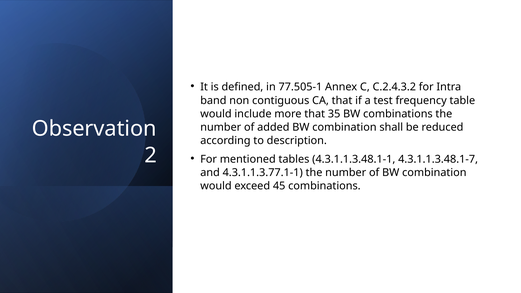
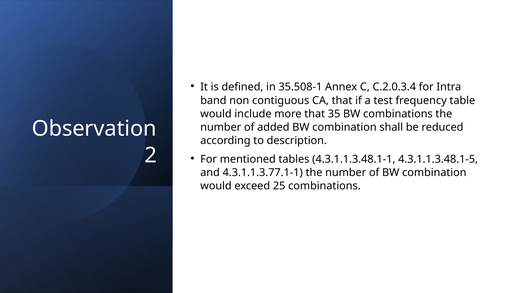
77.505-1: 77.505-1 -> 35.508-1 (300, 87)
C.2.4.3.2: C.2.4.3.2 -> C.2.0.3.4 (394, 87)
4.3.1.1.3.48.1-7: 4.3.1.1.3.48.1-7 -> 4.3.1.1.3.48.1-5 (438, 159)
45: 45 -> 25 (279, 186)
